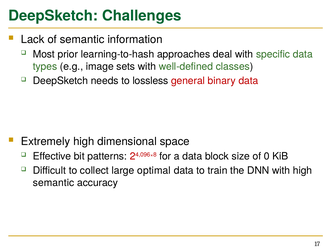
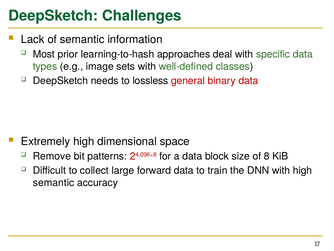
Effective: Effective -> Remove (52, 156)
0: 0 -> 8 (267, 156)
optimal: optimal -> forward (154, 170)
